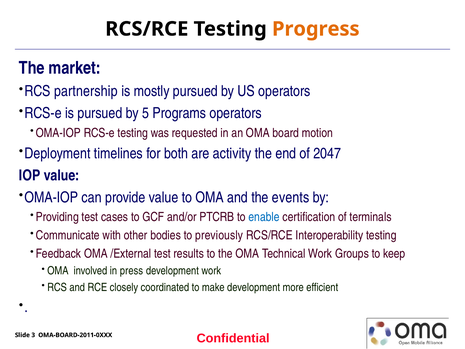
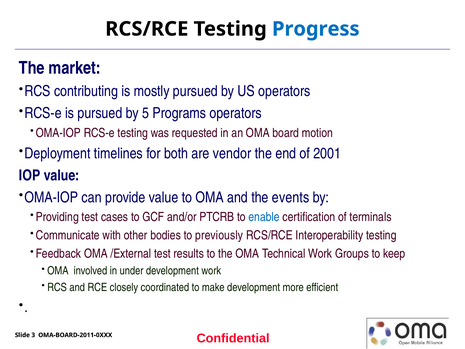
Progress colour: orange -> blue (316, 29)
partnership: partnership -> contributing (86, 91)
activity: activity -> vendor (232, 153)
2047: 2047 -> 2001 (327, 153)
press: press -> under (132, 271)
